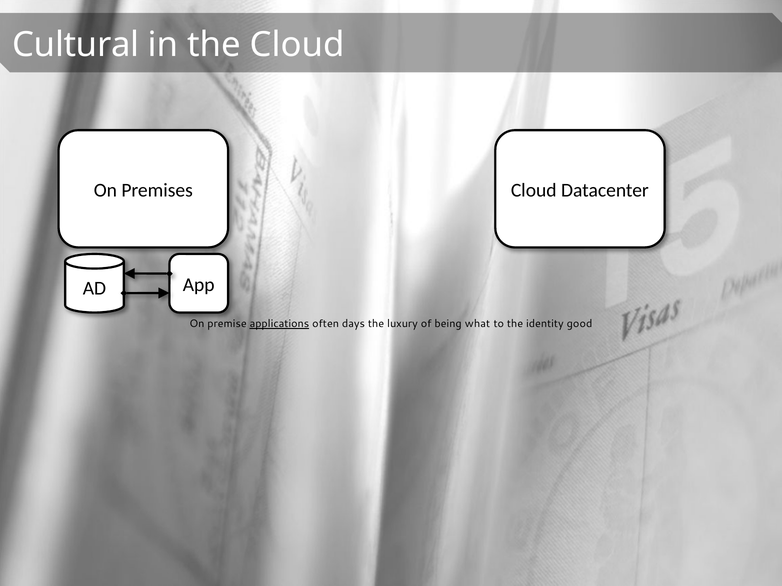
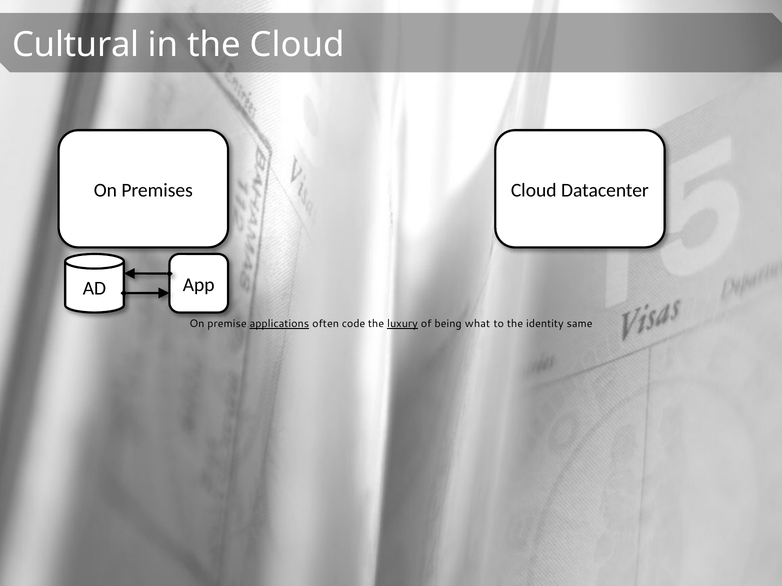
days: days -> code (354, 324)
luxury underline: none -> present (402, 324)
good: good -> same (580, 324)
